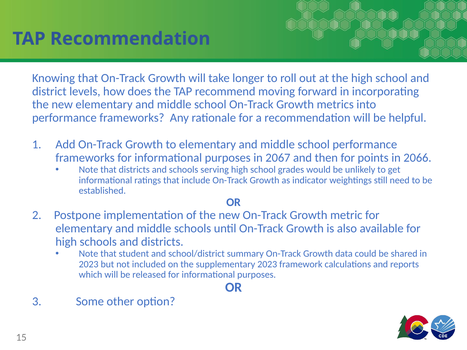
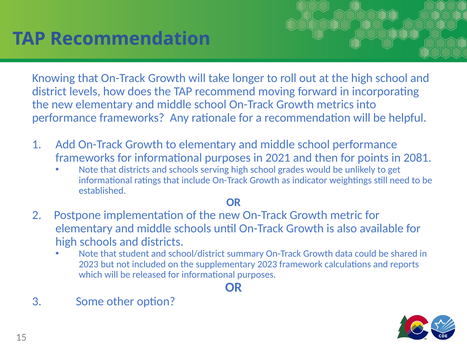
2067: 2067 -> 2021 (278, 158)
2066: 2066 -> 2081 (417, 158)
